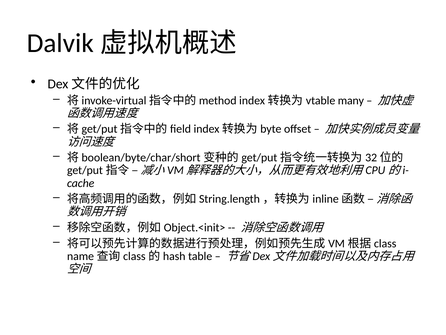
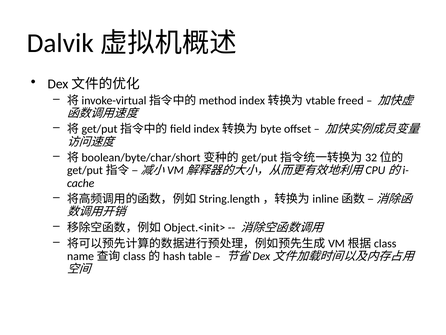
many: many -> freed (351, 100)
